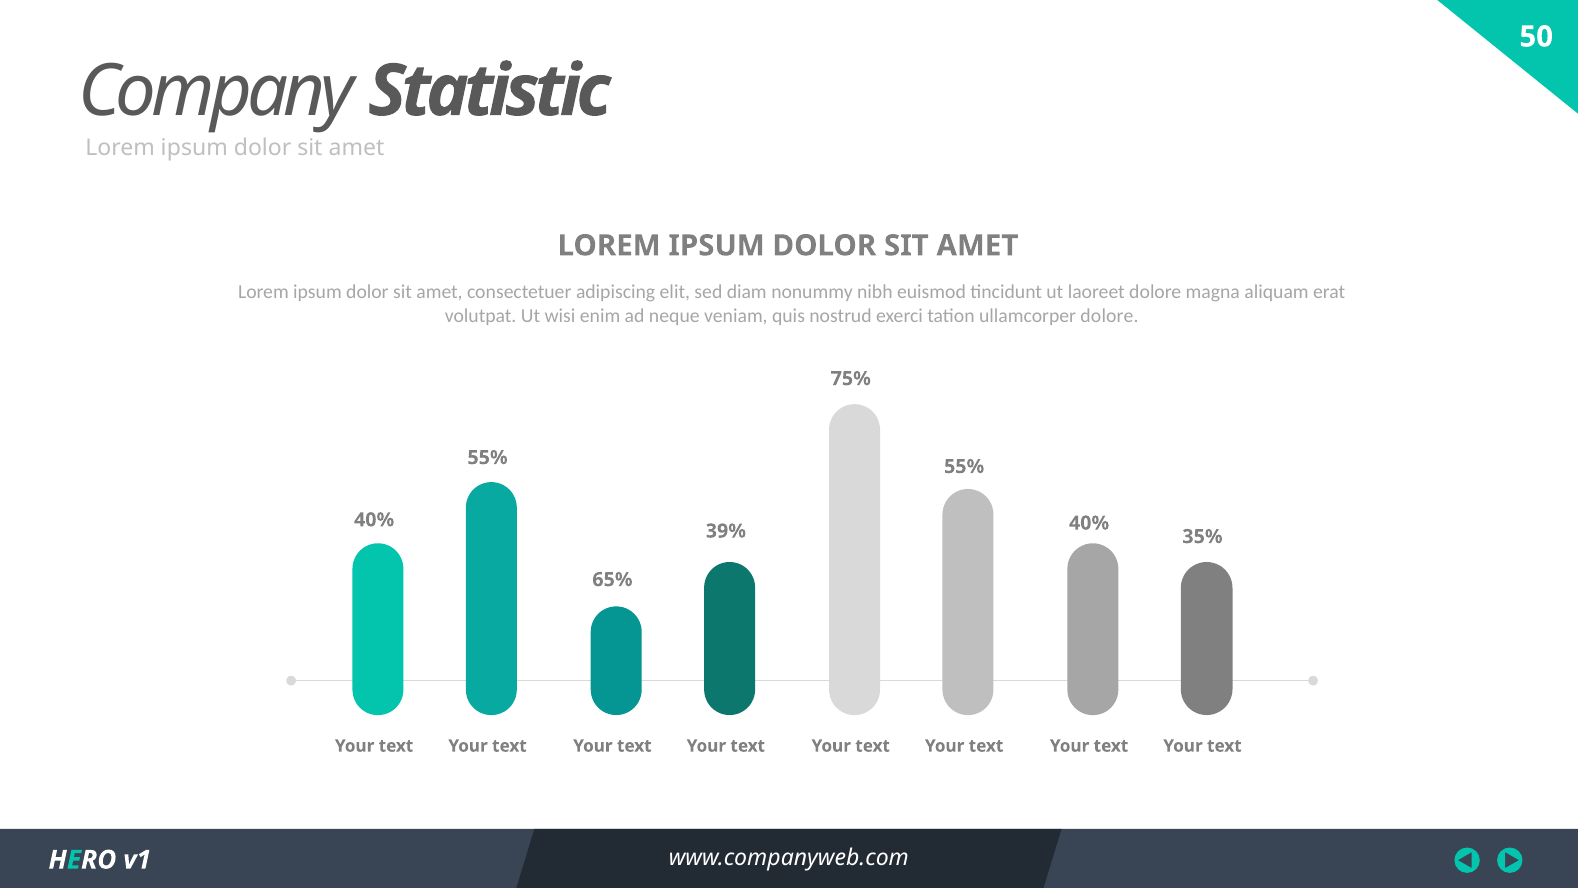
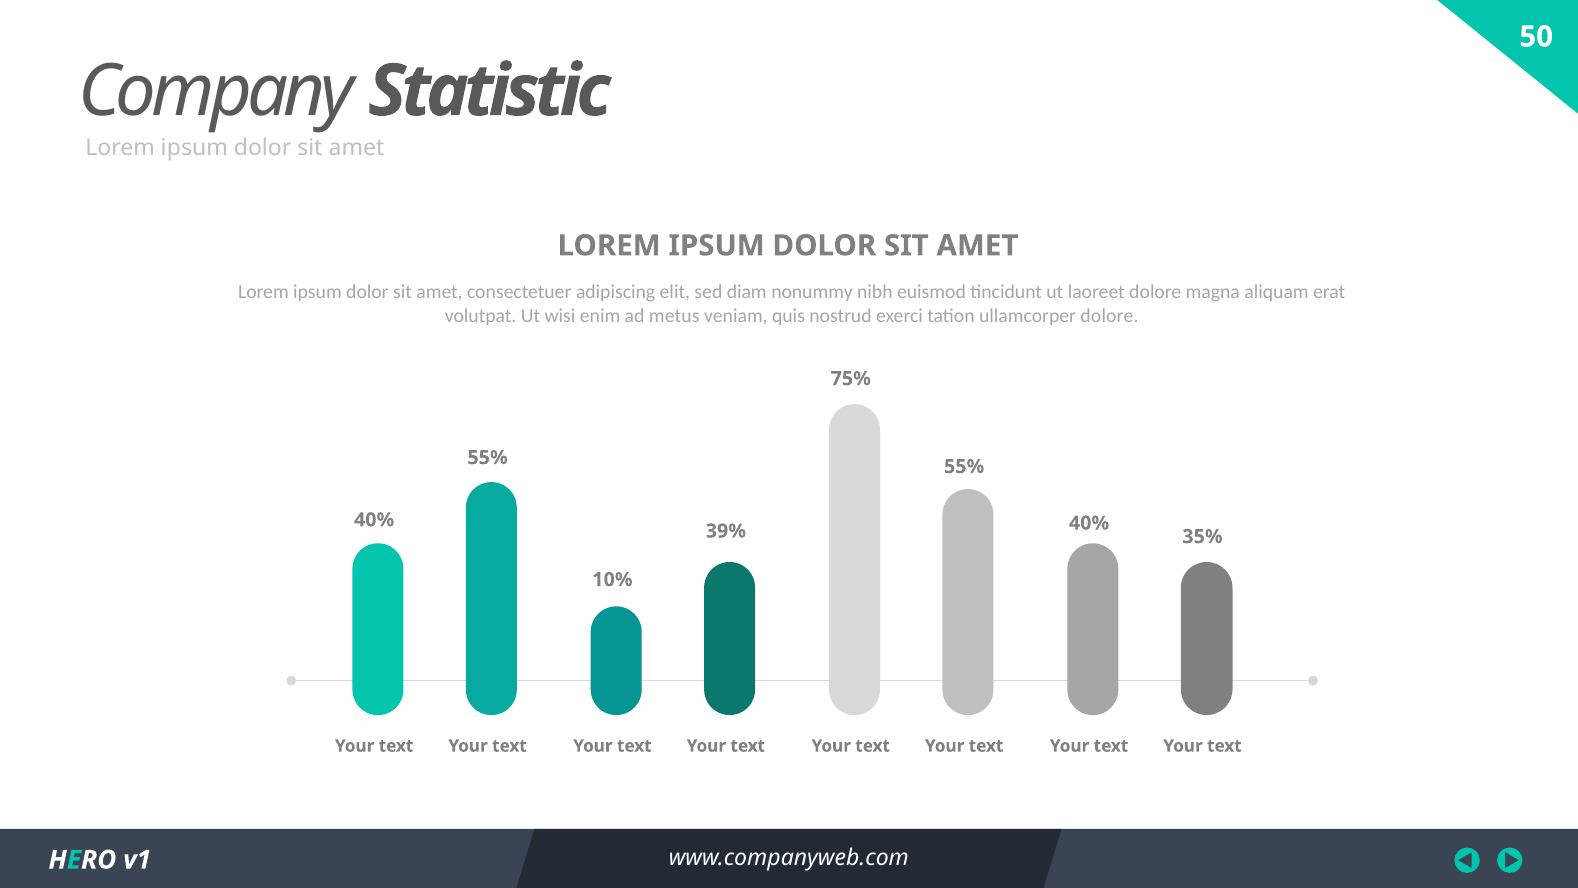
neque: neque -> metus (674, 316)
65%: 65% -> 10% (612, 579)
